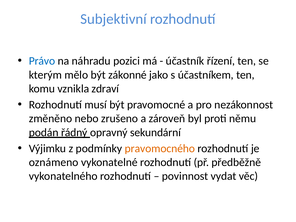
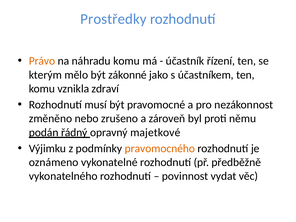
Subjektivní: Subjektivní -> Prostředky (113, 19)
Právo colour: blue -> orange (42, 61)
náhradu pozici: pozici -> komu (127, 61)
sekundární: sekundární -> majetkové (155, 132)
